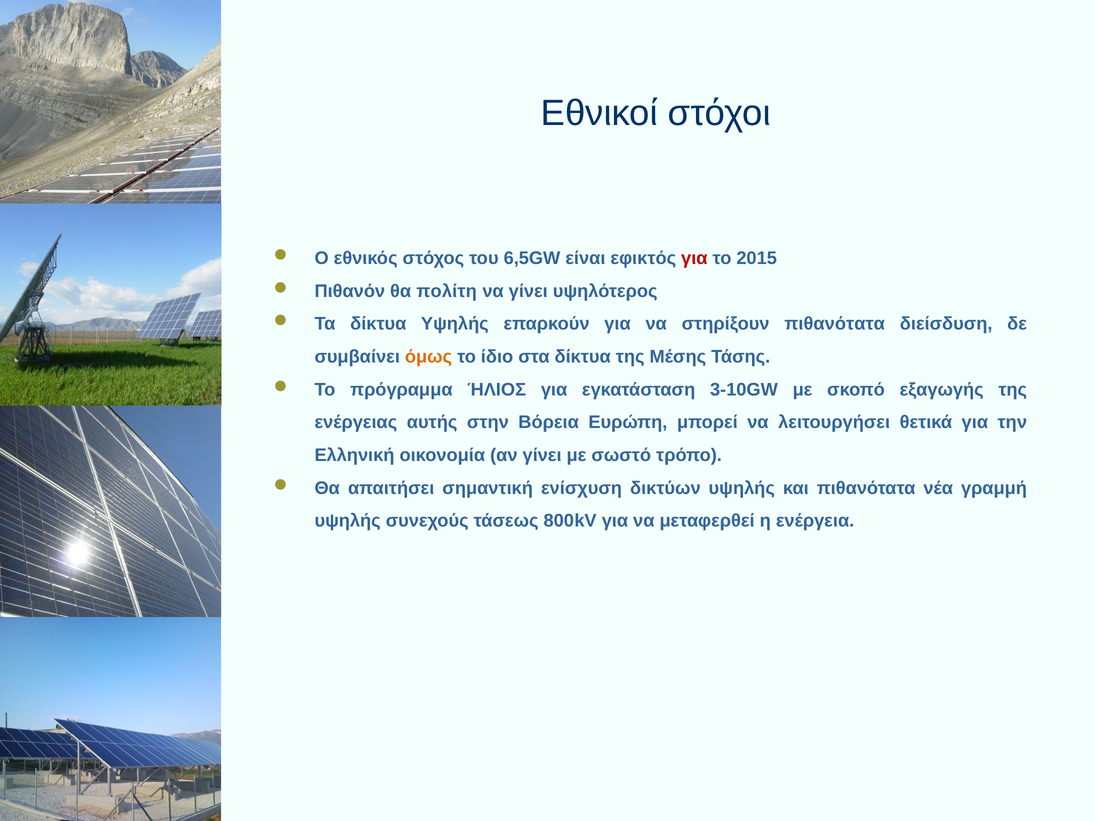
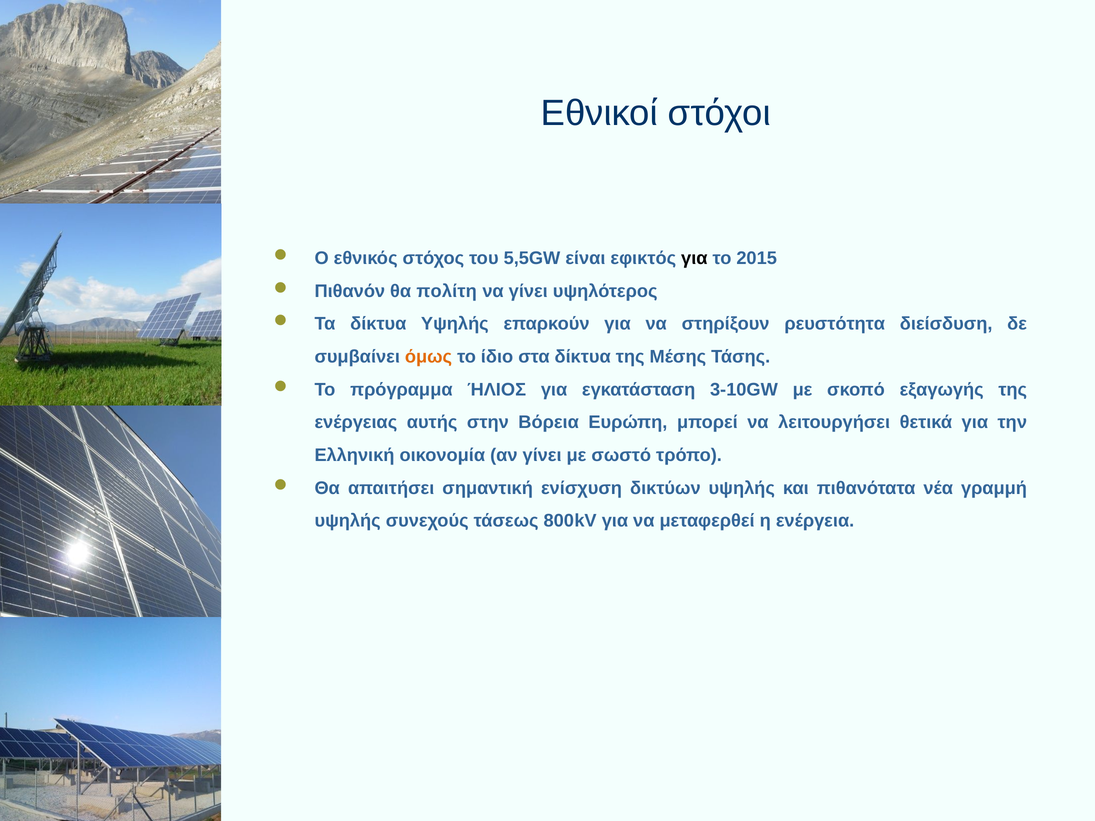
6,5GW: 6,5GW -> 5,5GW (532, 258)
για colour: red -> black (694, 258)
στηρίξουν πιθανότατα: πιθανότατα -> ρευστότητα (835, 324)
